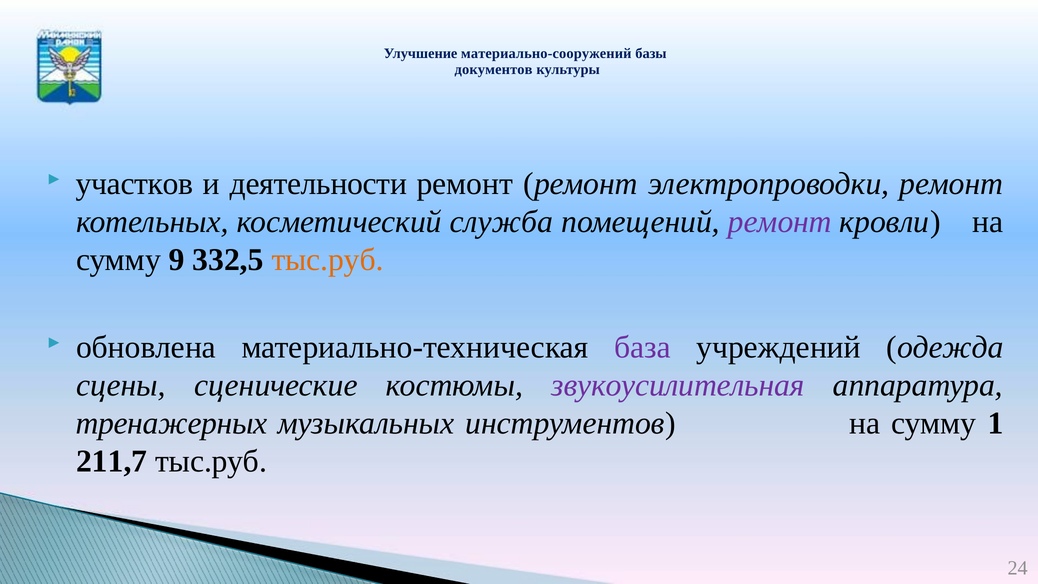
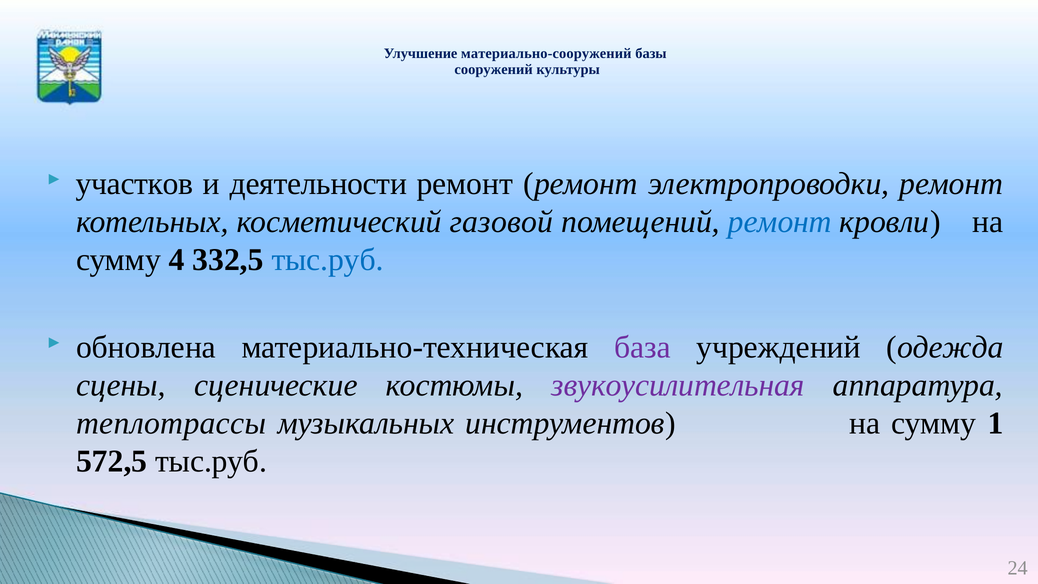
документов: документов -> сооружений (494, 69)
служба: служба -> газовой (501, 222)
ремонт colour: purple -> blue (780, 222)
9: 9 -> 4 (177, 260)
тыс.руб colour: orange -> blue (328, 260)
тренажерных: тренажерных -> теплотрассы (171, 423)
211,7: 211,7 -> 572,5 (112, 461)
